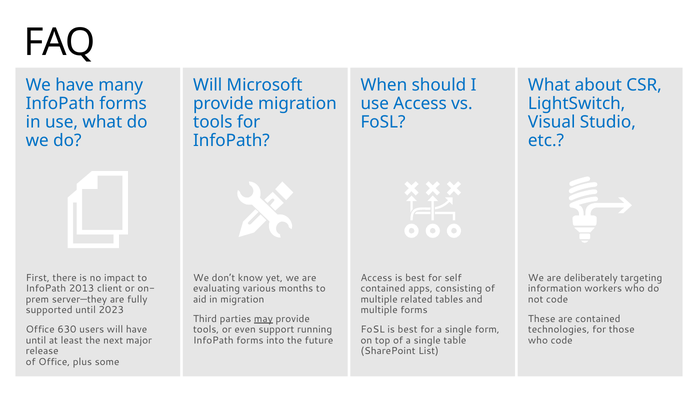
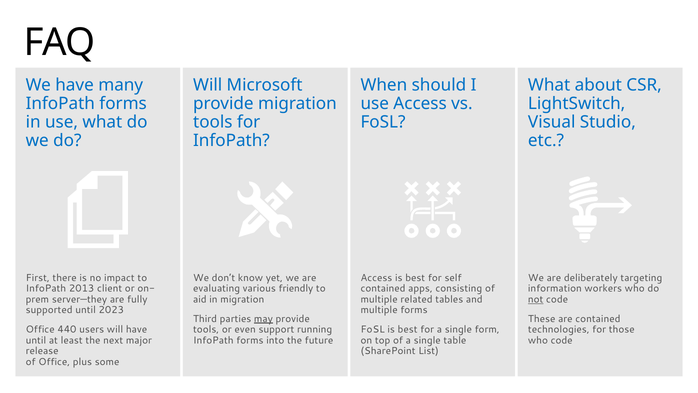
months: months -> friendly (296, 288)
not underline: none -> present (536, 299)
630: 630 -> 440 (67, 329)
